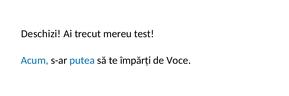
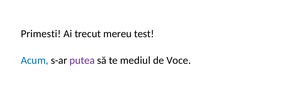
Deschizi: Deschizi -> Primesti (41, 34)
putea colour: blue -> purple (82, 61)
împărți: împărți -> mediul (135, 61)
